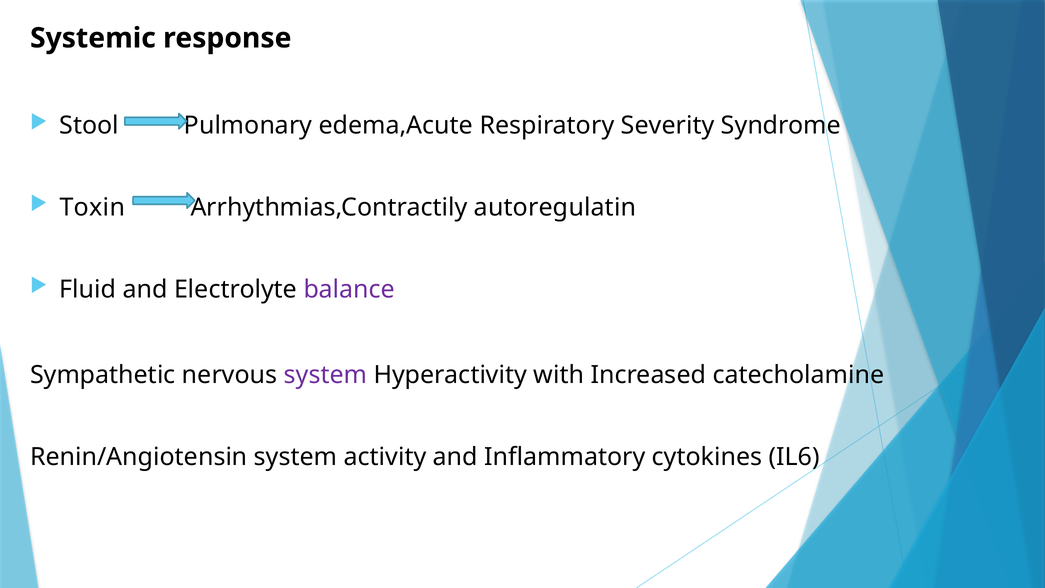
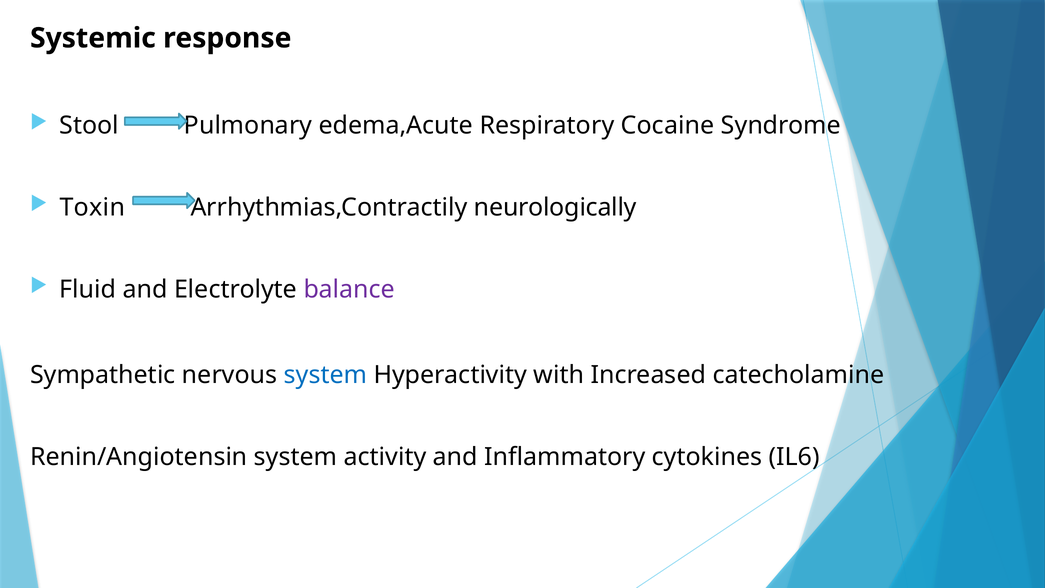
Severity: Severity -> Cocaine (668, 126)
autoregulatin: autoregulatin -> neurologically (555, 207)
system colour: purple -> blue (325, 375)
